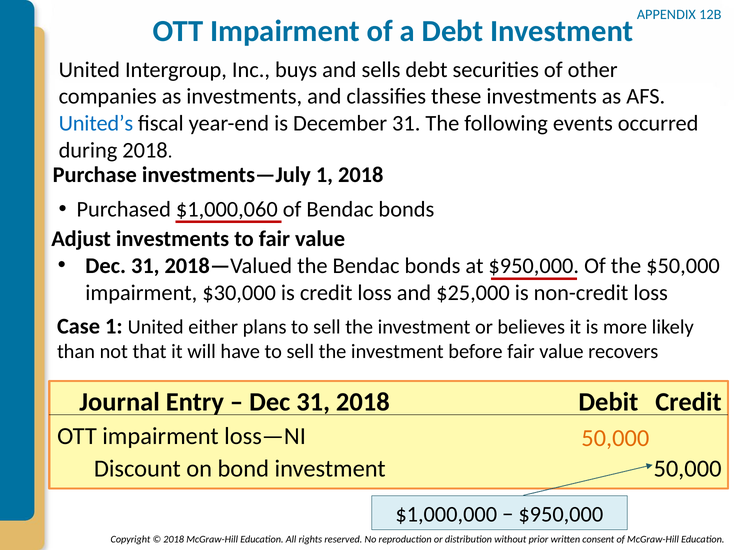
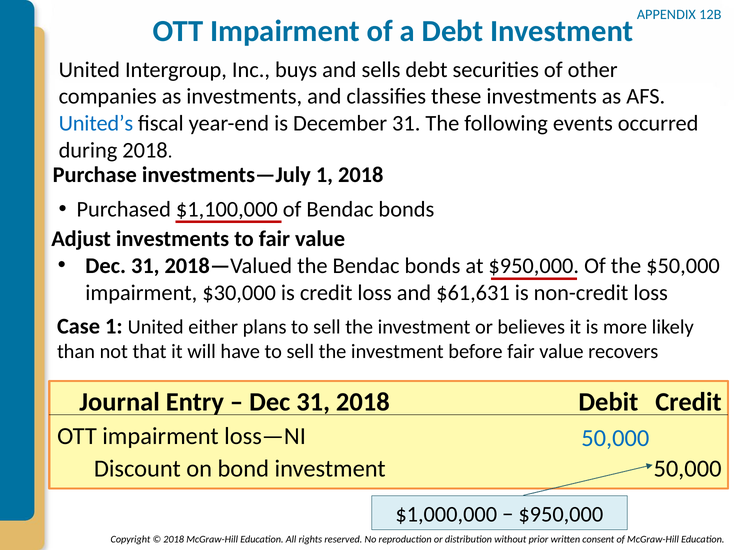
$1,000,060: $1,000,060 -> $1,100,000 (227, 210)
$25,000: $25,000 -> $61,631 (473, 293)
50,000 colour: orange -> blue (615, 438)
